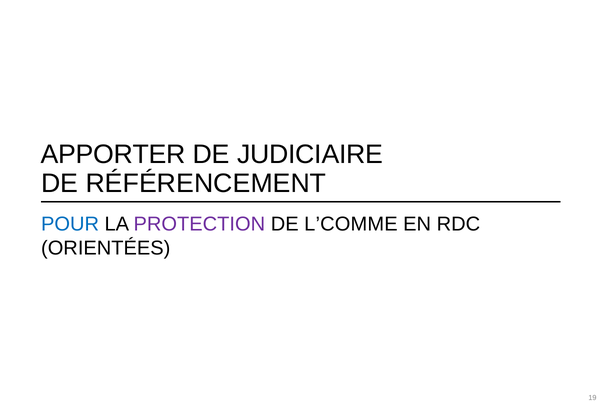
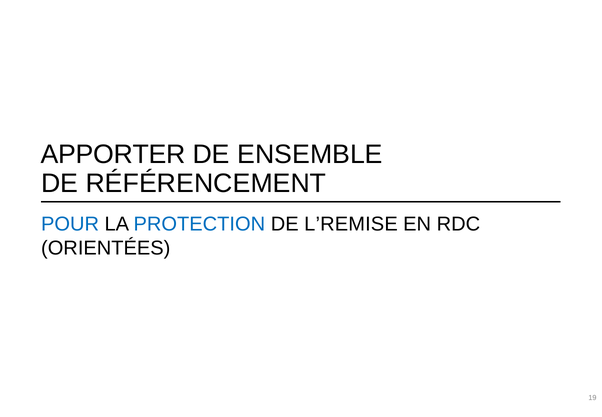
JUDICIAIRE: JUDICIAIRE -> ENSEMBLE (310, 154)
PROTECTION colour: purple -> blue (199, 224)
L’COMME: L’COMME -> L’REMISE (351, 224)
